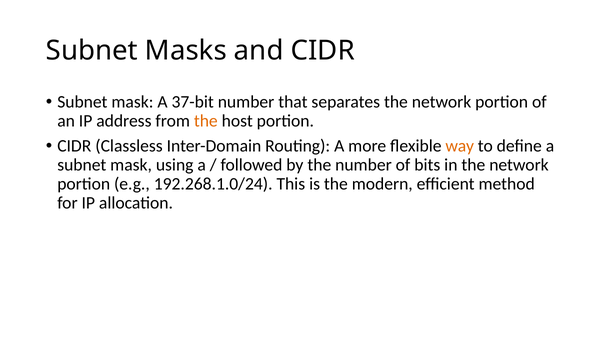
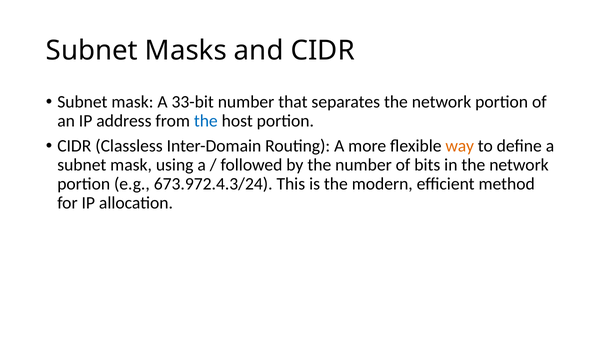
37-bit: 37-bit -> 33-bit (193, 102)
the colour: orange -> blue (206, 121)
192.268.1.0/24: 192.268.1.0/24 -> 673.972.4.3/24 (213, 184)
